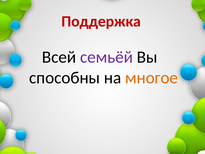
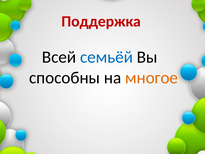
семьёй colour: purple -> blue (106, 57)
